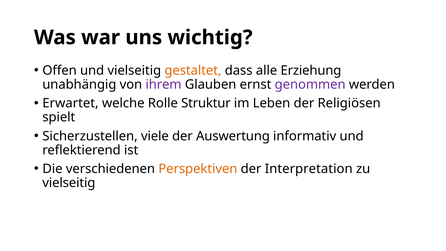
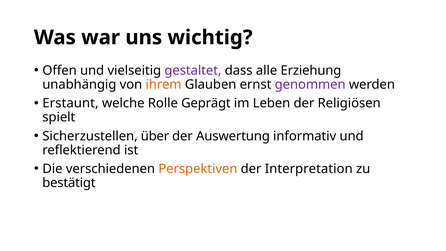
gestaltet colour: orange -> purple (193, 70)
ihrem colour: purple -> orange (164, 85)
Erwartet: Erwartet -> Erstaunt (70, 103)
Struktur: Struktur -> Geprägt (206, 103)
viele: viele -> über (155, 136)
vielseitig: vielseitig -> bestätigt (69, 183)
